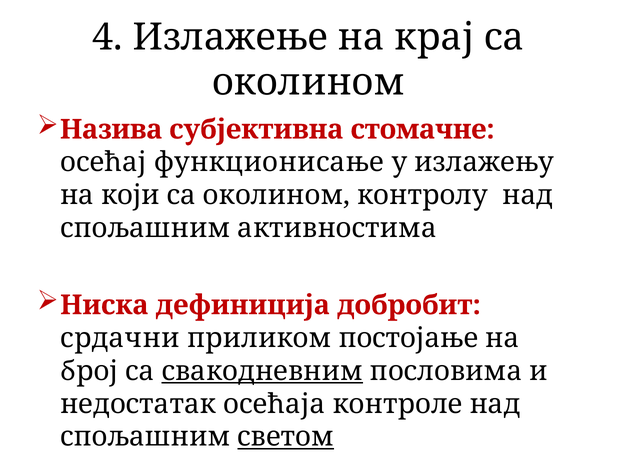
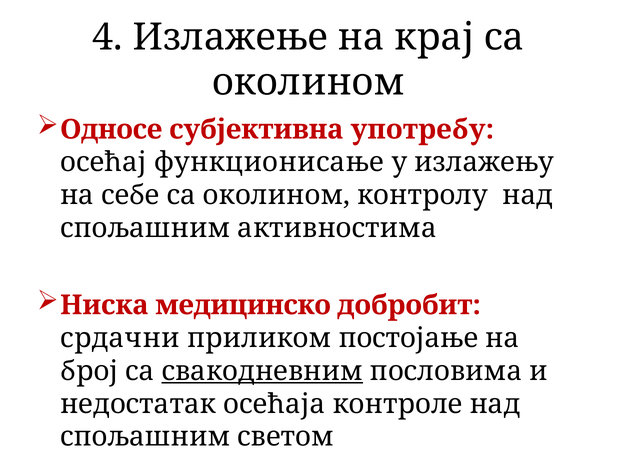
Назива: Назива -> Односе (111, 129)
стомачне: стомачне -> употребу (422, 129)
који: који -> себе (130, 195)
дефиниција: дефиниција -> медицинско (243, 305)
светом underline: present -> none (286, 437)
